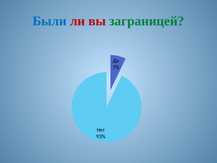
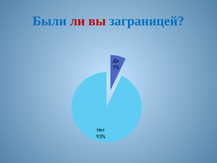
заграницей colour: green -> blue (147, 21)
